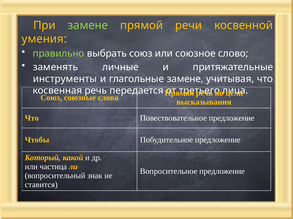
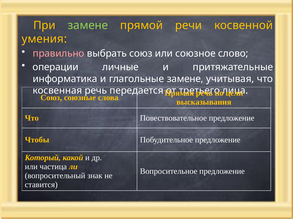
правильно colour: light green -> pink (59, 54)
заменять: заменять -> операции (56, 67)
инструменты: инструменты -> информатика (65, 79)
